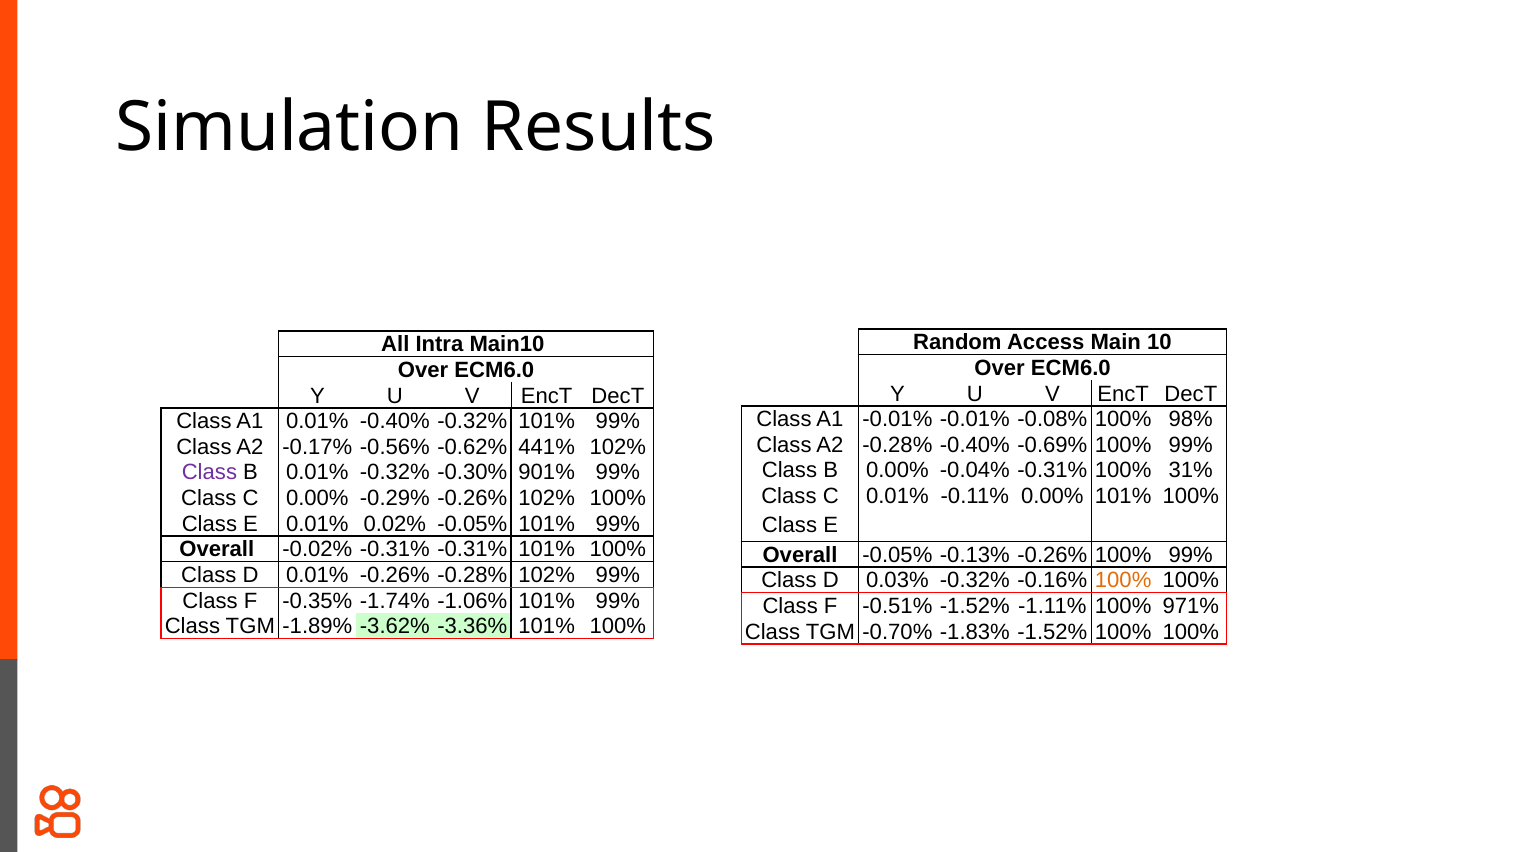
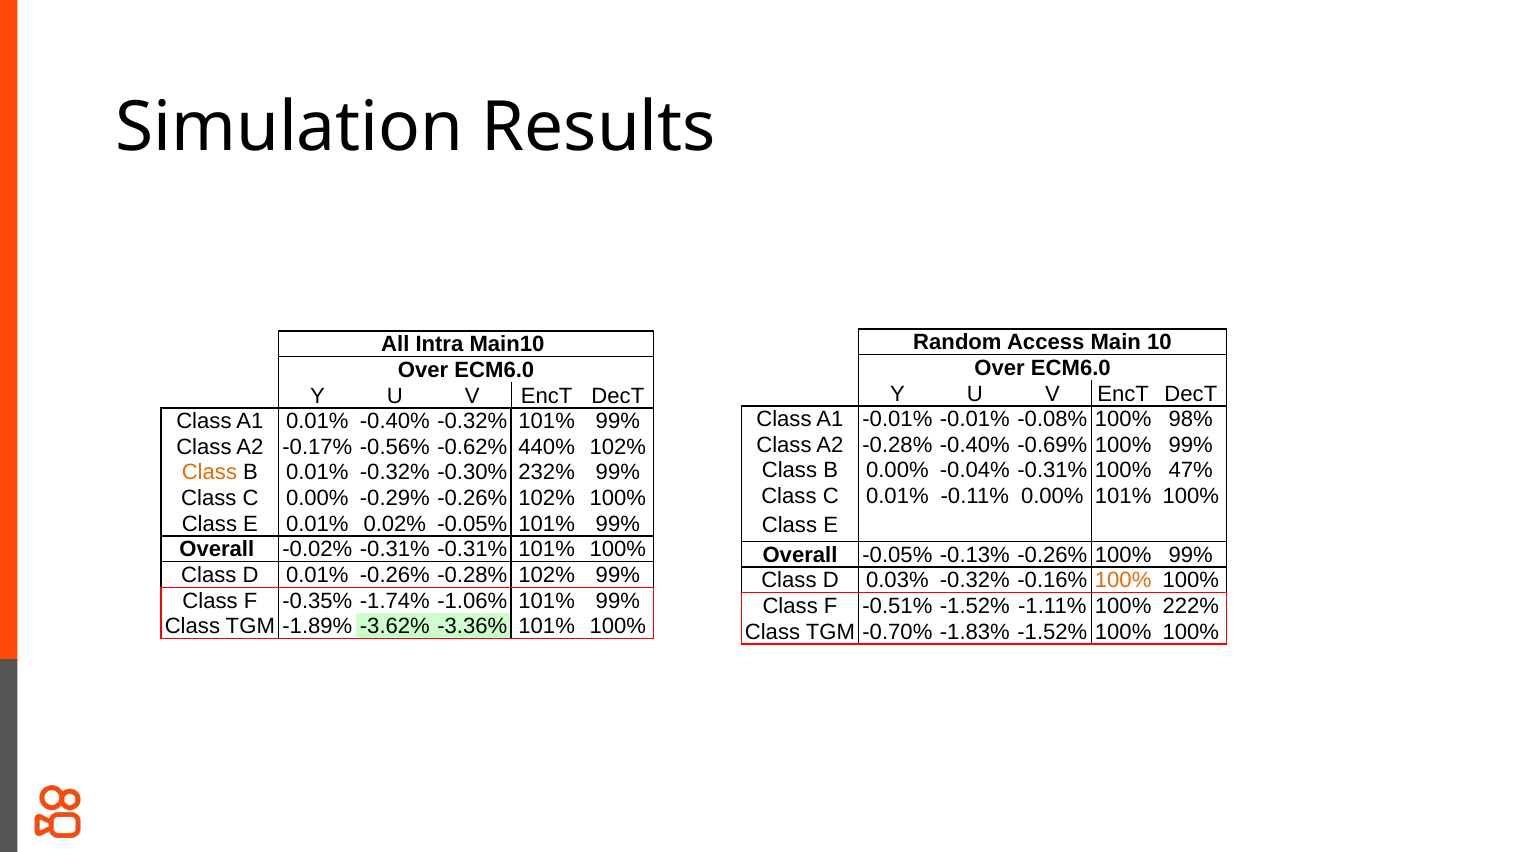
441%: 441% -> 440% (547, 447)
31%: 31% -> 47% (1191, 470)
Class colour: purple -> orange (209, 472)
901%: 901% -> 232% (547, 472)
971%: 971% -> 222% (1191, 606)
